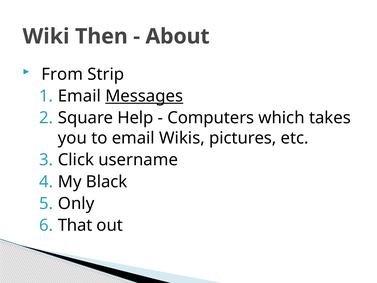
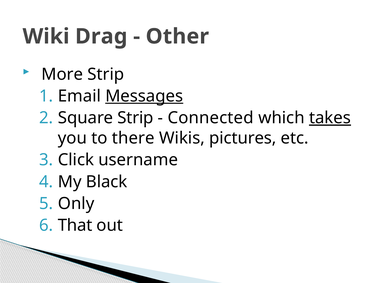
Then: Then -> Drag (101, 36)
About: About -> Other (177, 36)
From: From -> More (62, 74)
Square Help: Help -> Strip (135, 118)
Computers: Computers -> Connected (211, 118)
takes underline: none -> present (330, 118)
to email: email -> there (133, 138)
